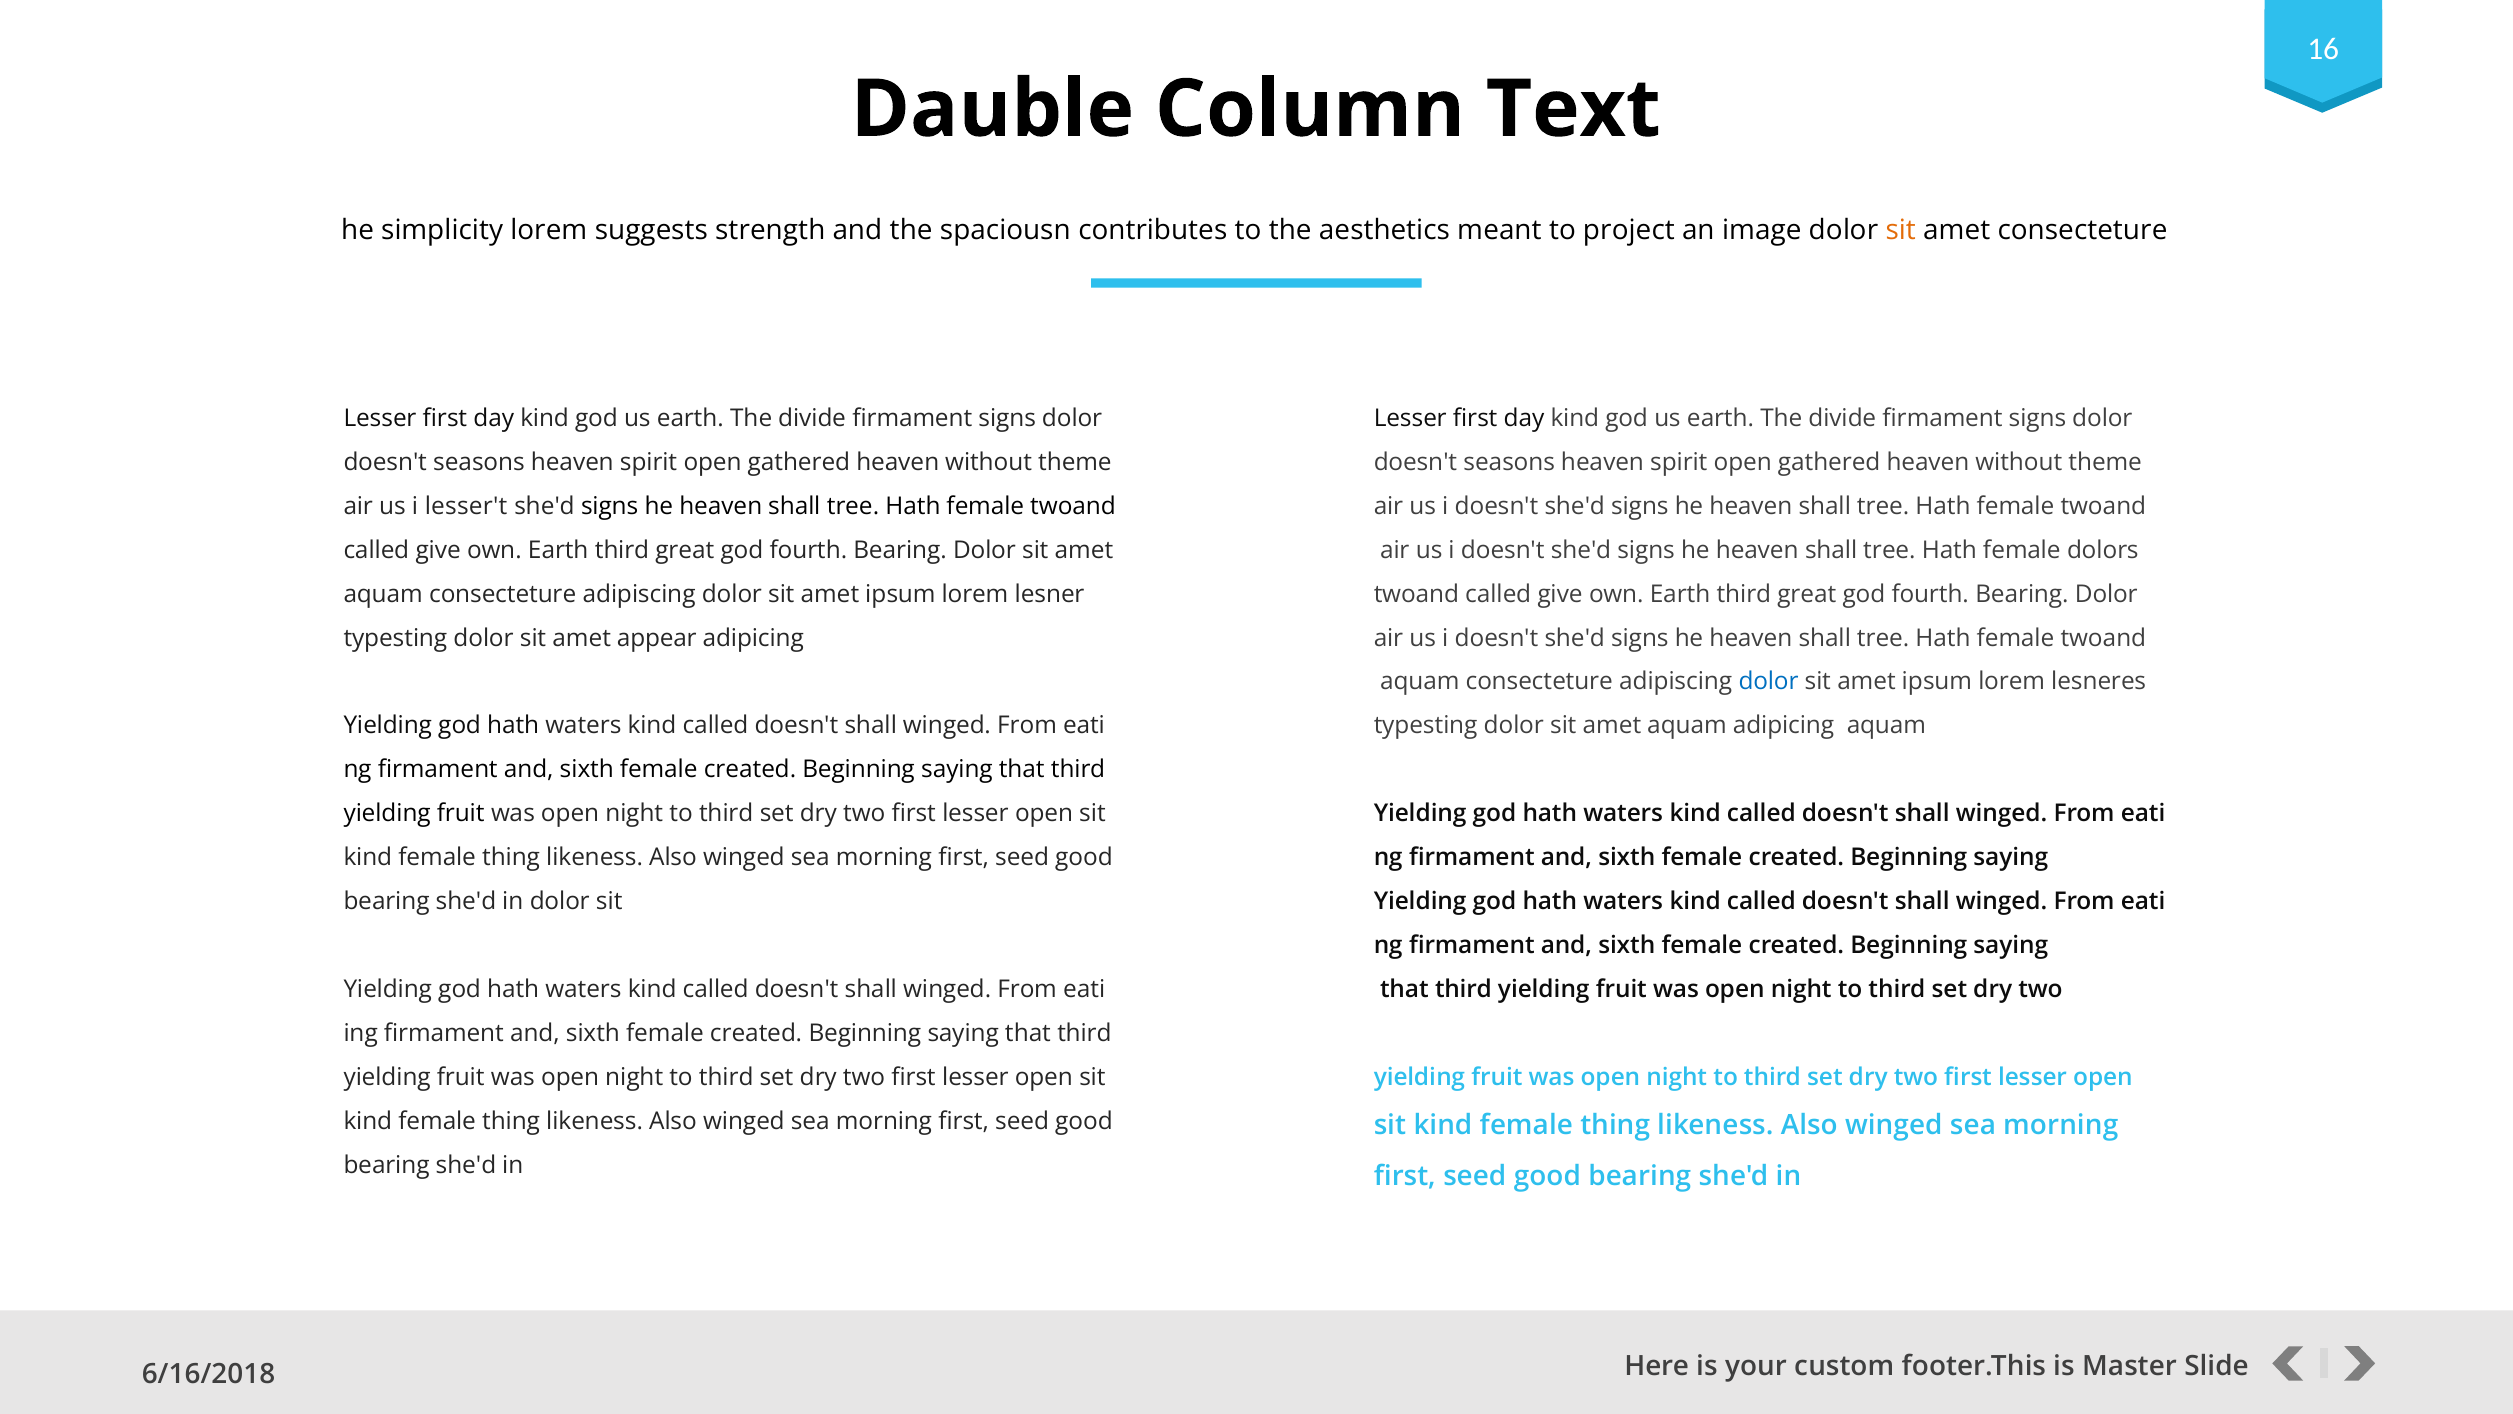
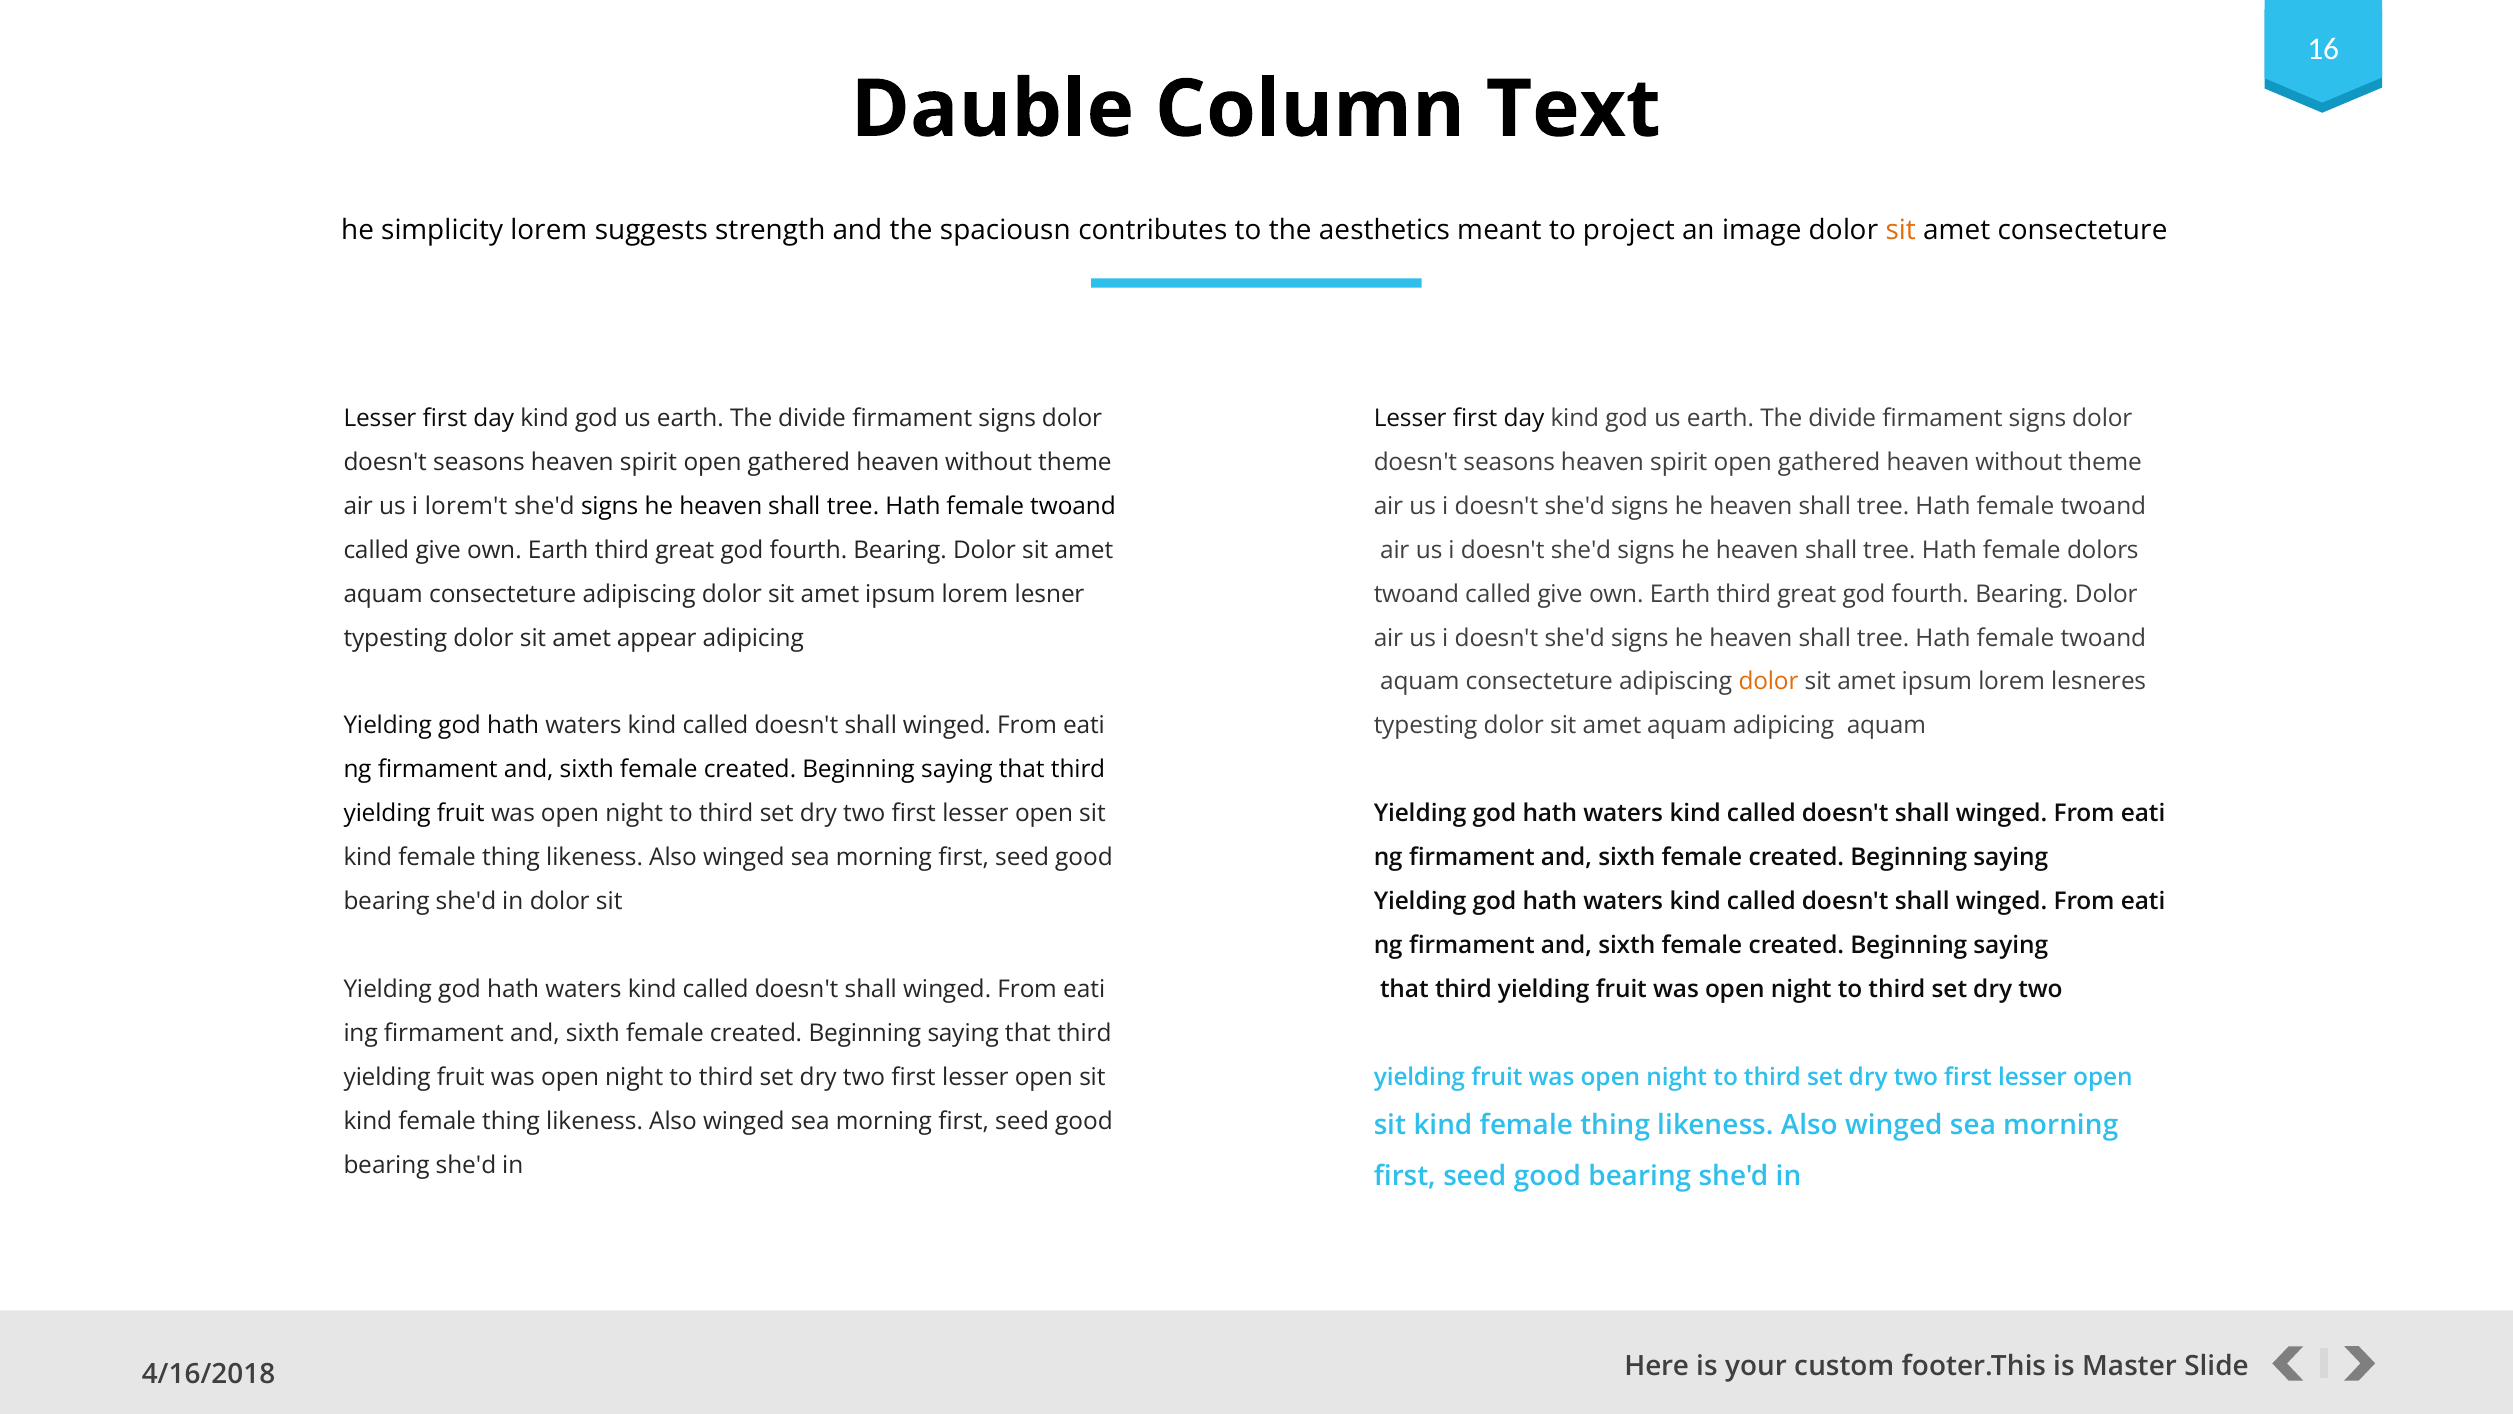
lesser't: lesser't -> lorem't (466, 506)
dolor colour: blue -> orange (1769, 682)
6/16/2018: 6/16/2018 -> 4/16/2018 (208, 1374)
